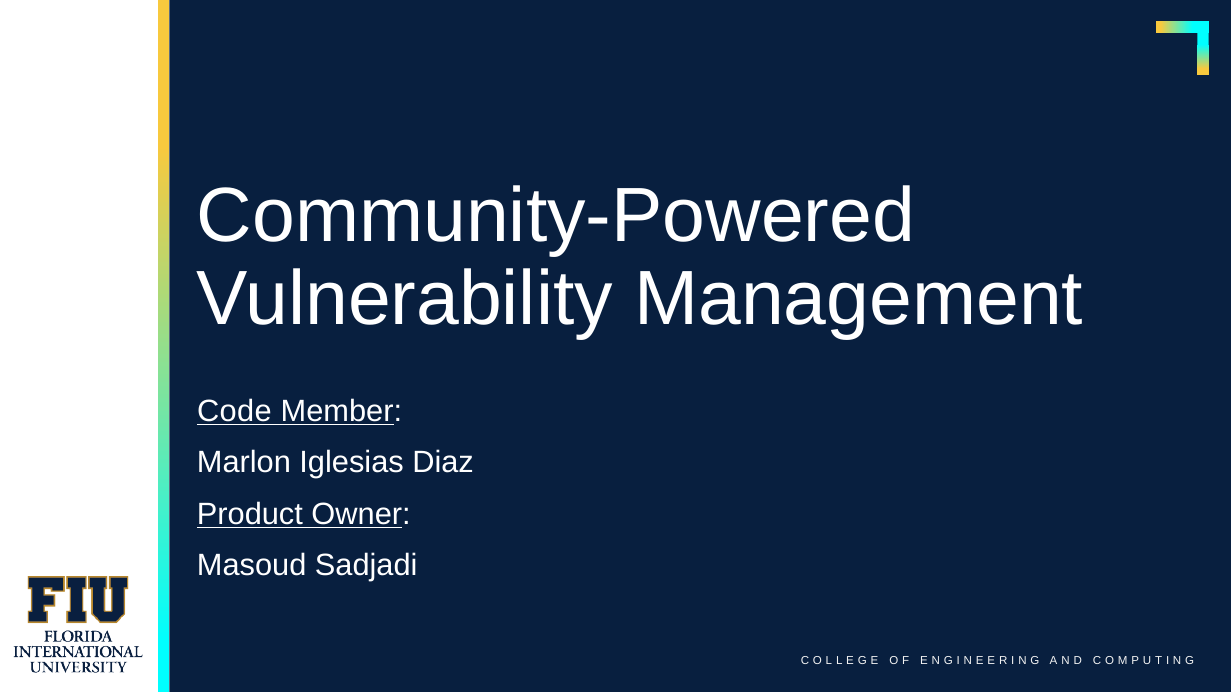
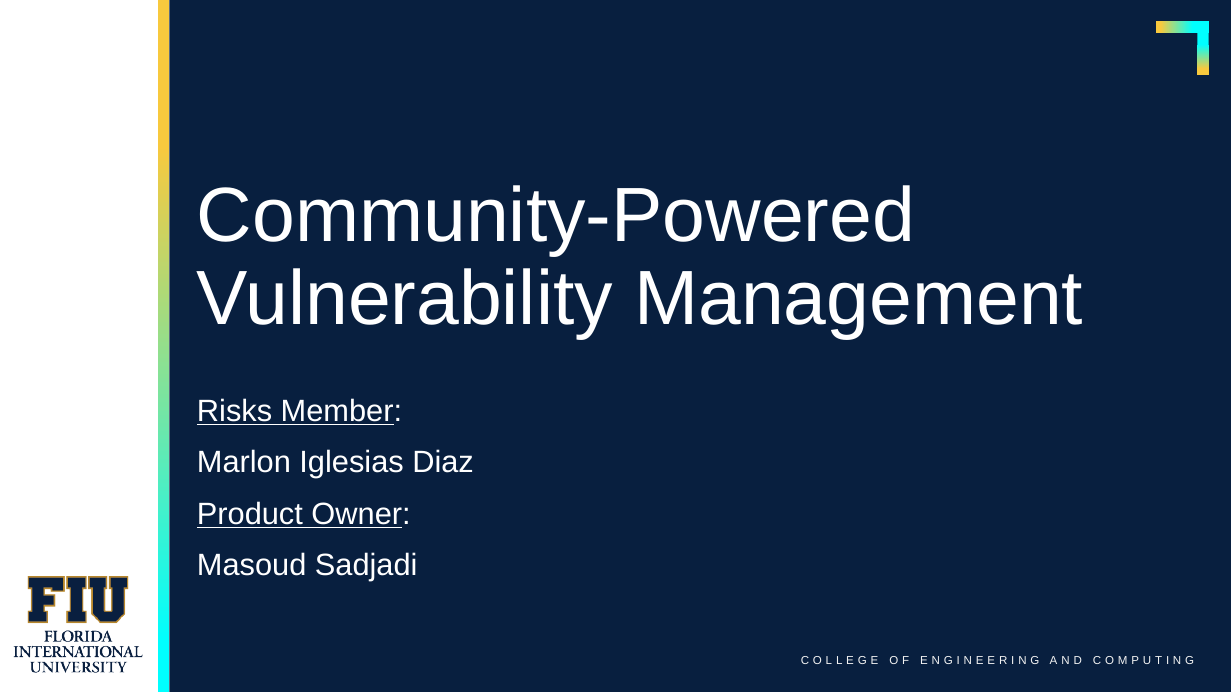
Code: Code -> Risks (235, 411)
